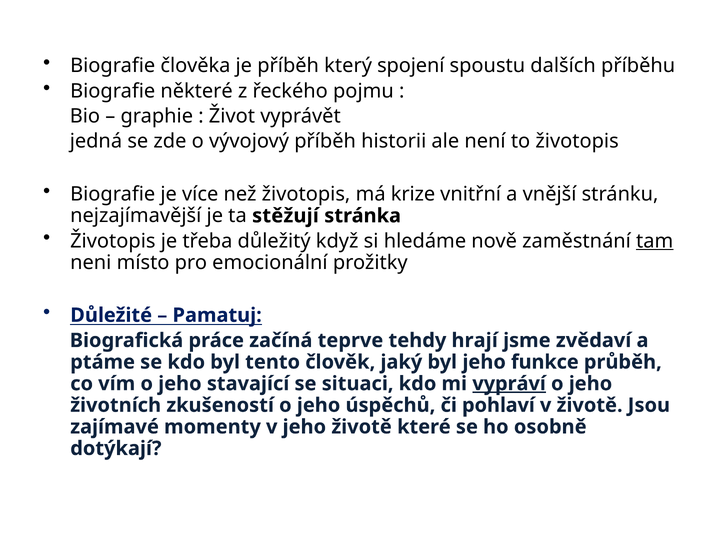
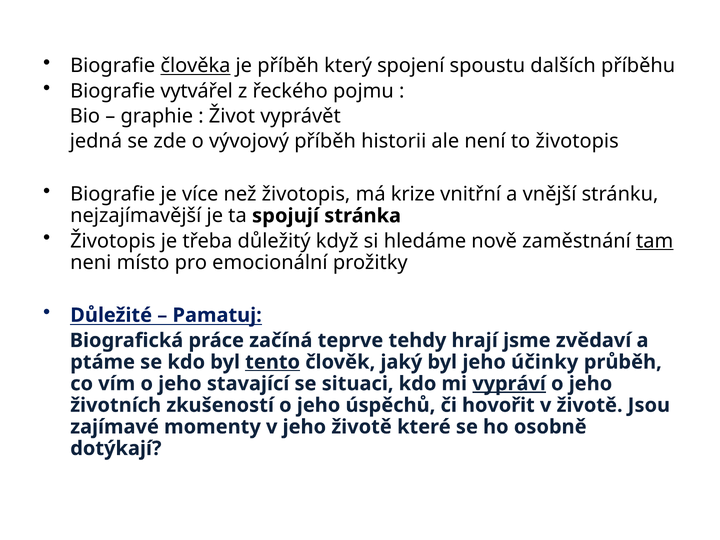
člověka underline: none -> present (195, 66)
některé: některé -> vytvářel (197, 91)
stěžují: stěžují -> spojují (285, 216)
tento underline: none -> present (273, 362)
funkce: funkce -> účinky (545, 362)
pohlaví: pohlaví -> hovořit (498, 405)
